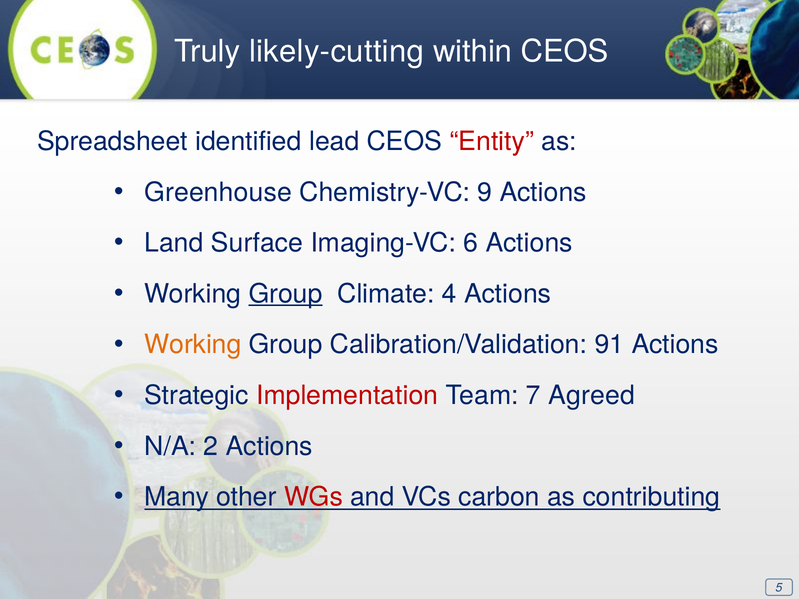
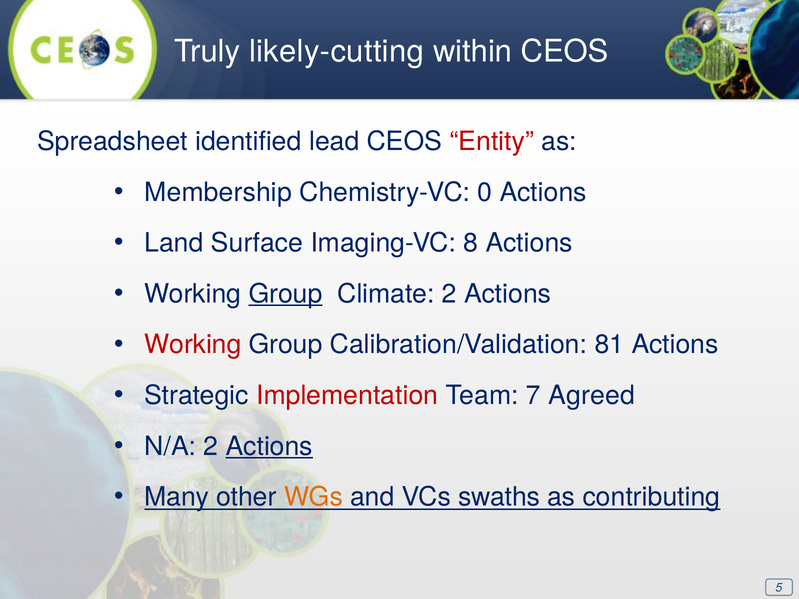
Greenhouse: Greenhouse -> Membership (218, 192)
9: 9 -> 0 (485, 192)
6: 6 -> 8 (471, 243)
Climate 4: 4 -> 2 (449, 294)
Working colour: orange -> red (193, 345)
91: 91 -> 81 (609, 345)
Actions underline: none -> present (269, 446)
WGs colour: red -> orange (313, 497)
carbon: carbon -> swaths (499, 497)
